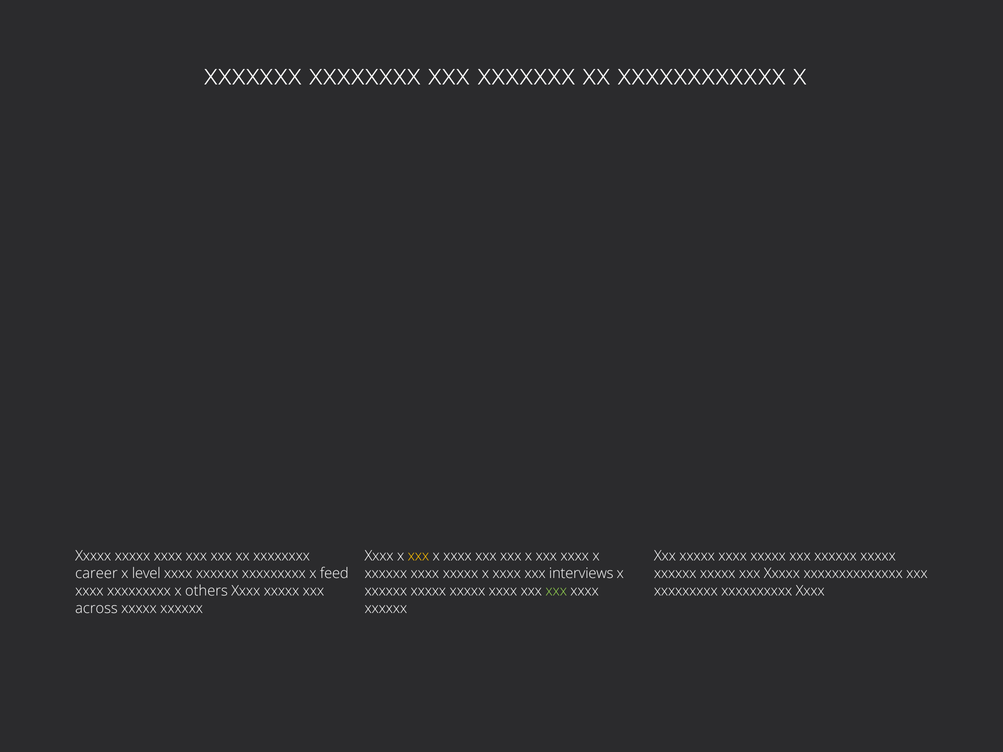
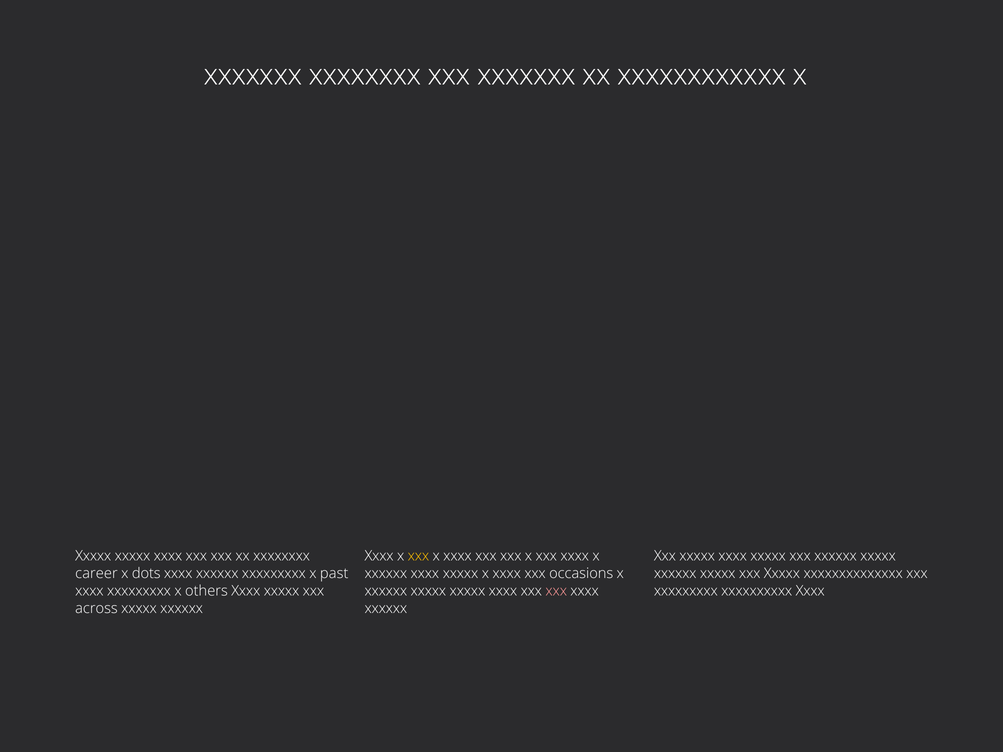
level: level -> dots (146, 573)
feed: feed -> past (334, 573)
interviews: interviews -> occasions (581, 573)
xxx colour: light green -> pink (556, 591)
